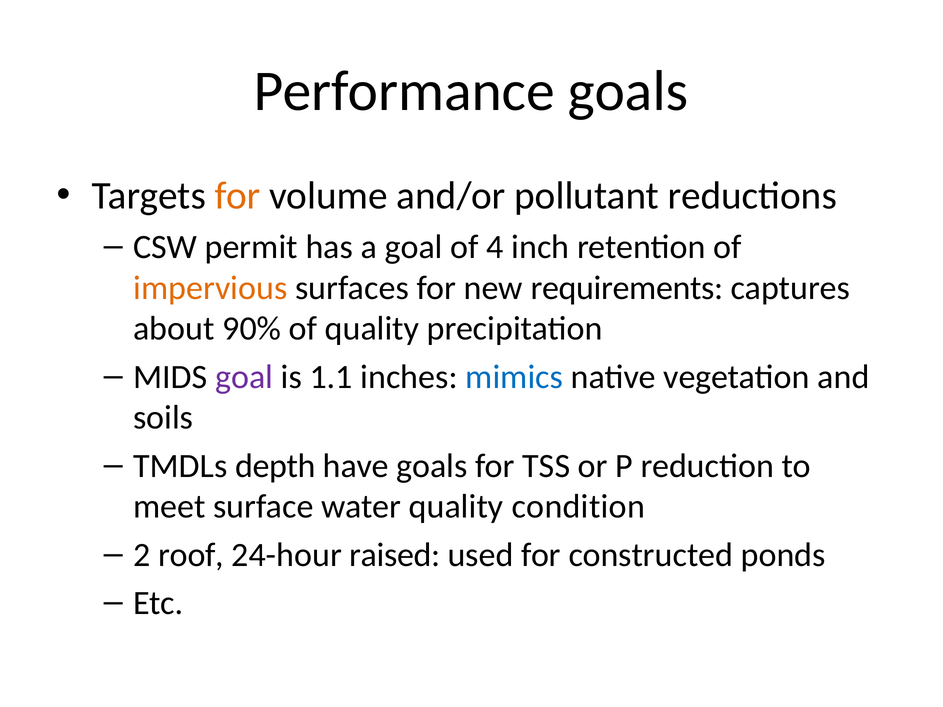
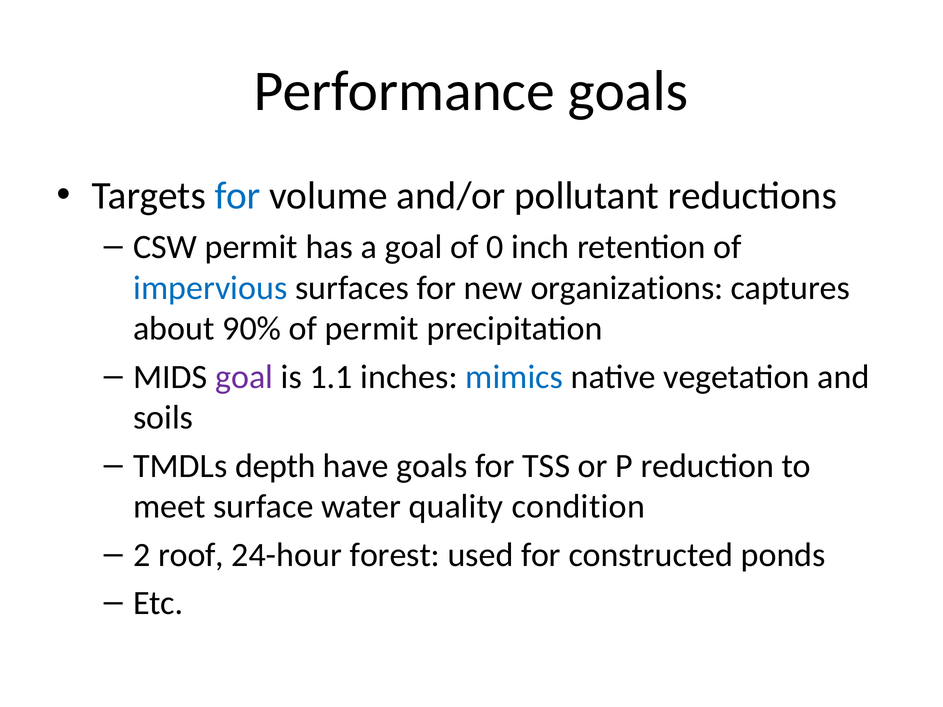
for colour: orange -> blue (238, 196)
4: 4 -> 0 (495, 247)
impervious colour: orange -> blue (210, 288)
requirements: requirements -> organizations (627, 288)
of quality: quality -> permit (372, 329)
raised: raised -> forest (395, 555)
